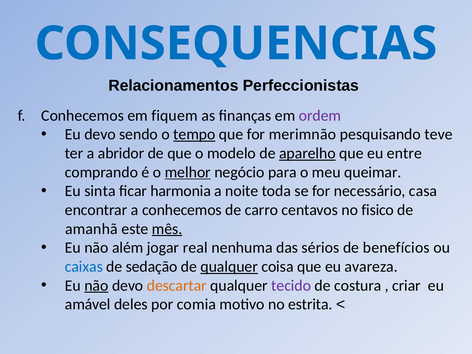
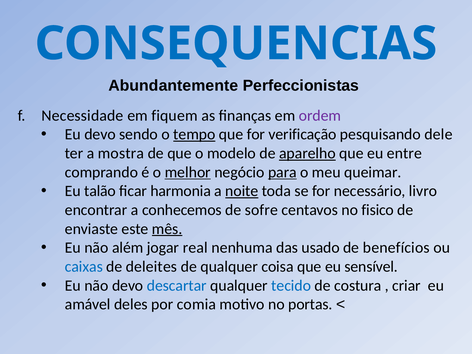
Relacionamentos: Relacionamentos -> Abundantemente (173, 86)
f Conhecemos: Conhecemos -> Necessidade (82, 116)
merimnão: merimnão -> verificação (303, 134)
teve: teve -> dele (439, 134)
abridor: abridor -> mostra (121, 153)
para underline: none -> present (282, 172)
sinta: sinta -> talão (100, 191)
noite underline: none -> present (242, 191)
casa: casa -> livro (423, 191)
carro: carro -> sofre (261, 210)
amanhã: amanhã -> enviaste (92, 229)
sérios: sérios -> usado (321, 248)
sedação: sedação -> deleites (152, 267)
qualquer underline: present -> none (229, 267)
avareza: avareza -> sensível (371, 267)
não underline: present -> none (96, 285)
descartar colour: orange -> blue (177, 285)
tecido colour: purple -> blue (291, 285)
estrita: estrita -> portas (310, 304)
